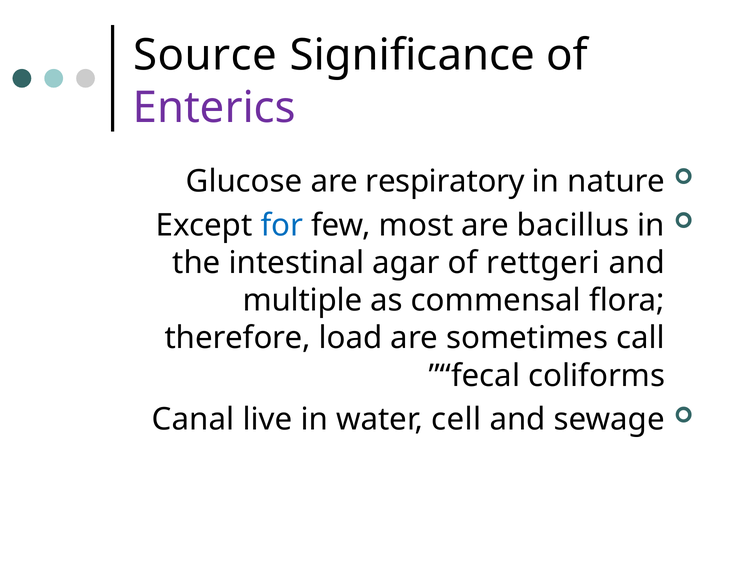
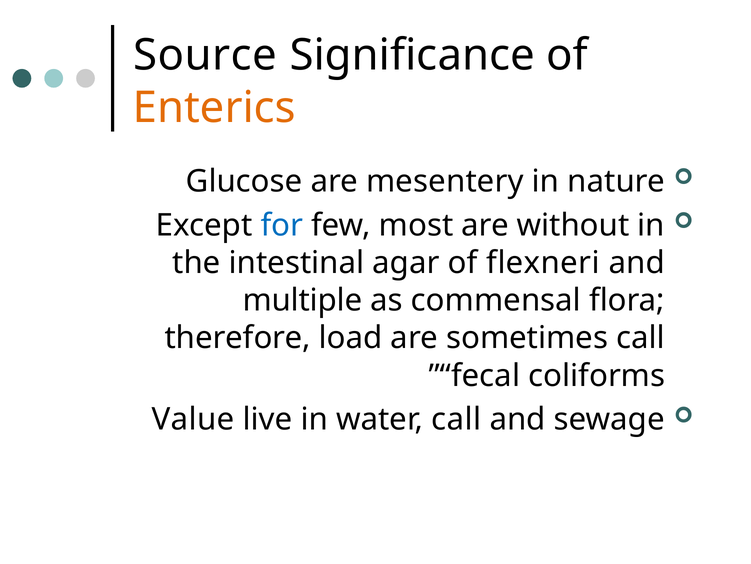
Enterics colour: purple -> orange (214, 108)
respiratory: respiratory -> mesentery (445, 181)
bacillus: bacillus -> without (573, 225)
rettgeri: rettgeri -> flexneri (543, 263)
Canal: Canal -> Value (193, 419)
water cell: cell -> call (456, 419)
